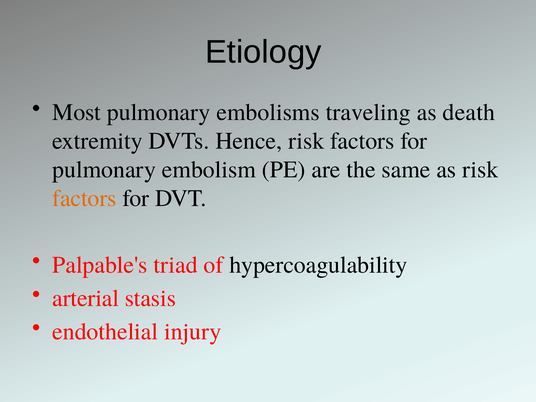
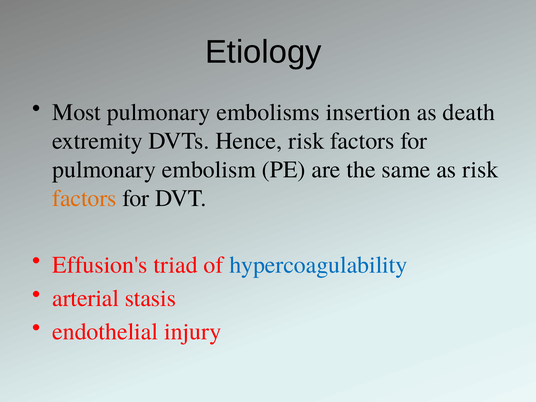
traveling: traveling -> insertion (368, 112)
Palpable's: Palpable's -> Effusion's (100, 265)
hypercoagulability colour: black -> blue (318, 265)
